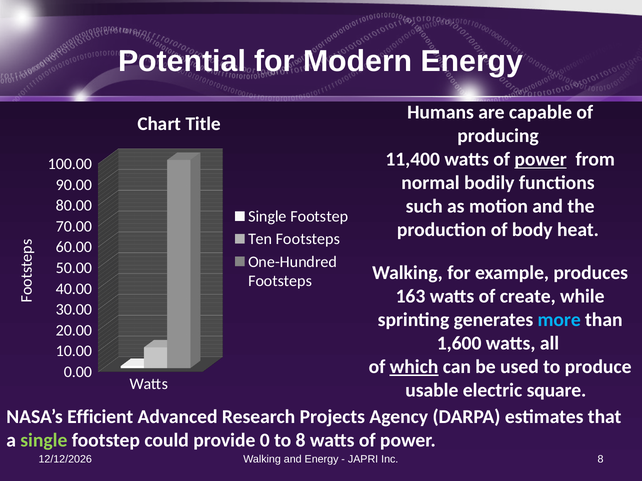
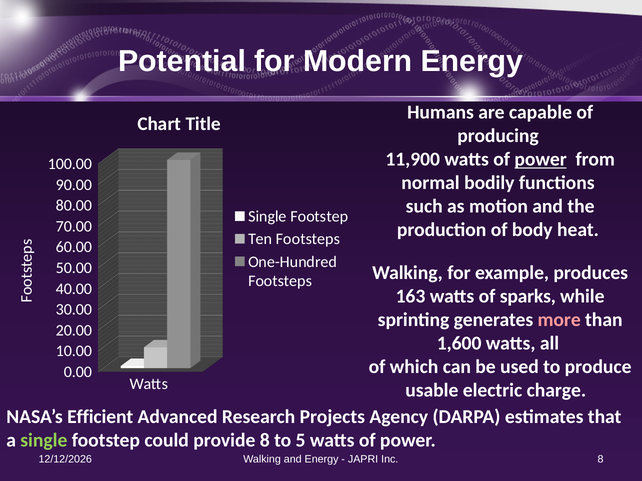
11,400: 11,400 -> 11,900 (413, 160)
create: create -> sparks (528, 297)
more colour: light blue -> pink (559, 320)
which underline: present -> none (414, 367)
square: square -> charge (556, 391)
provide 0: 0 -> 8 (265, 441)
to 8: 8 -> 5 (301, 441)
